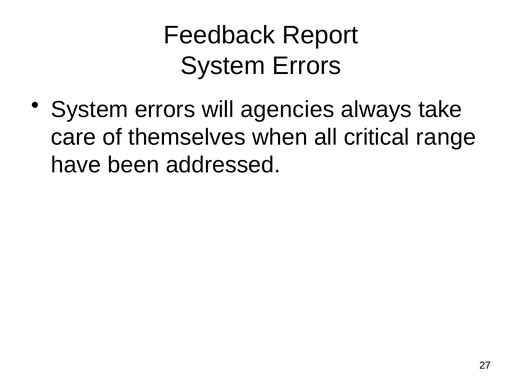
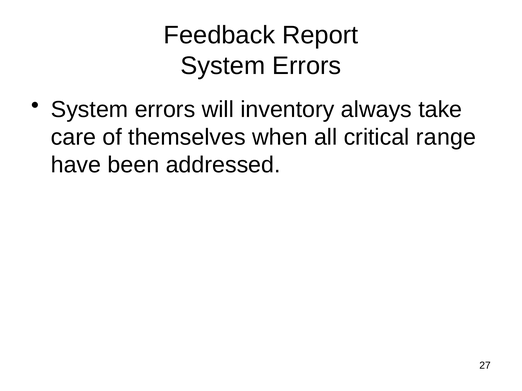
agencies: agencies -> inventory (287, 110)
